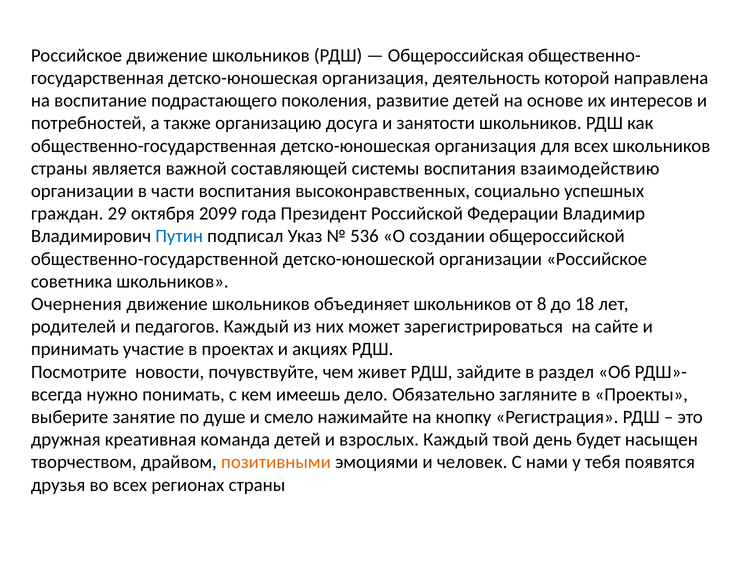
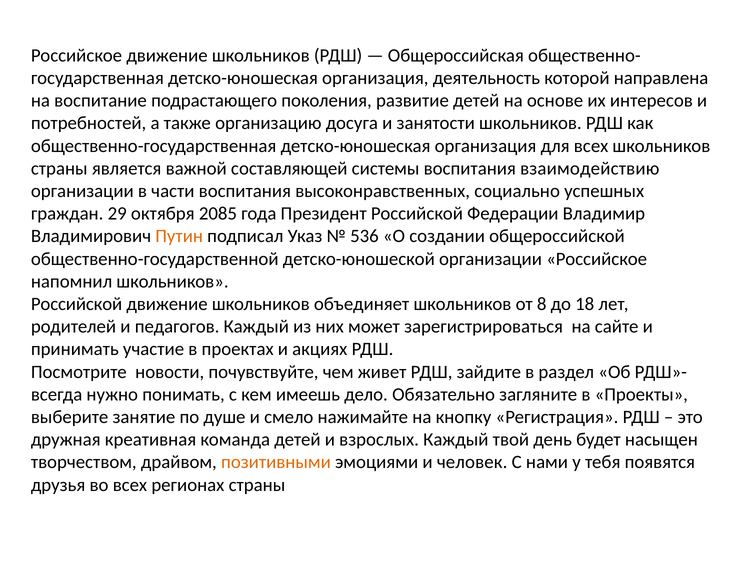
2099: 2099 -> 2085 (218, 213)
Путин colour: blue -> orange (179, 236)
советника: советника -> напомнил (72, 281)
Очернения: Очернения -> Российской (77, 304)
